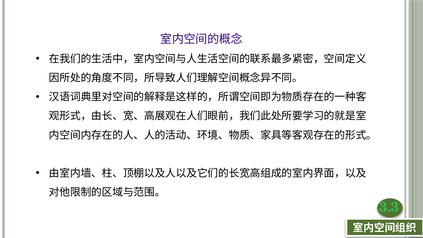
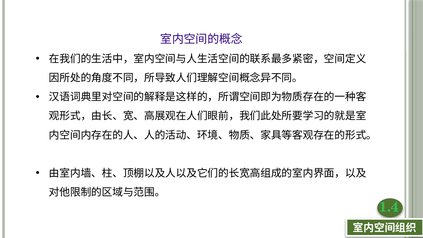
3.3: 3.3 -> 1.4 (389, 207)
